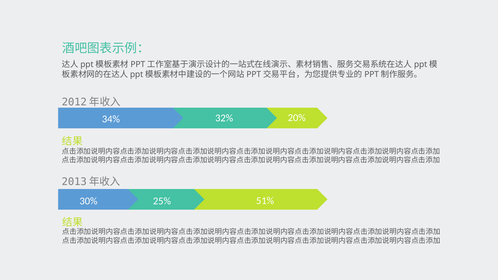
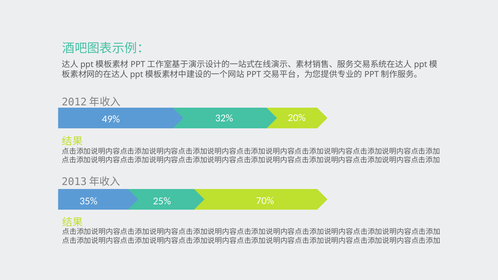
34%: 34% -> 49% (111, 119)
51%: 51% -> 70% (265, 201)
30%: 30% -> 35% (89, 201)
